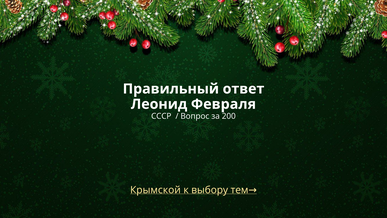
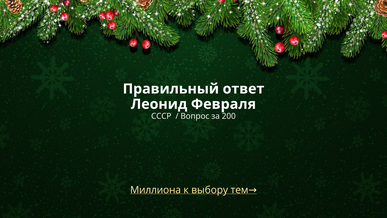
Крымской: Крымской -> Миллиона (156, 190)
